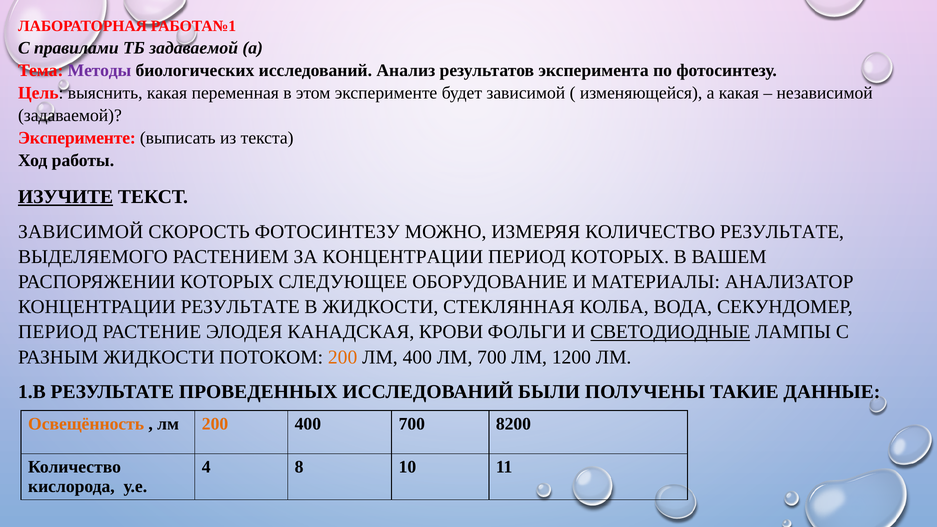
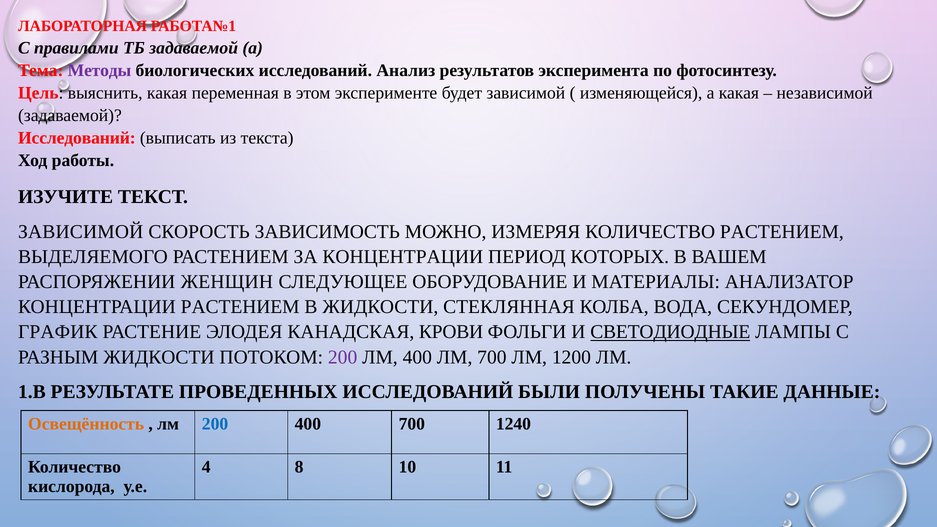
Эксперименте: Эксперименте -> Исследований (77, 138)
ИЗУЧИТЕ underline: present -> none (66, 197)
СКОРОСТЬ ФОТОСИНТЕЗУ: ФОТОСИНТЕЗУ -> ЗАВИСИМОСТЬ (327, 232)
КОЛИЧЕСТВО РЕЗУЛЬТАТЕ: РЕЗУЛЬТАТЕ -> РАСТЕНИЕМ (782, 232)
РАСПОРЯЖЕНИИ КОТОРЫХ: КОТОРЫХ -> ЖЕНЩИН (227, 282)
КОНЦЕНТРАЦИИ РЕЗУЛЬТАТЕ: РЕЗУЛЬТАТЕ -> РАСТЕНИЕМ (240, 307)
ПЕРИОД: ПЕРИОД -> ГРАФИК (58, 332)
200 colour: orange -> purple (343, 357)
200 colour: orange -> blue (215, 424)
8200: 8200 -> 1240 (513, 424)
